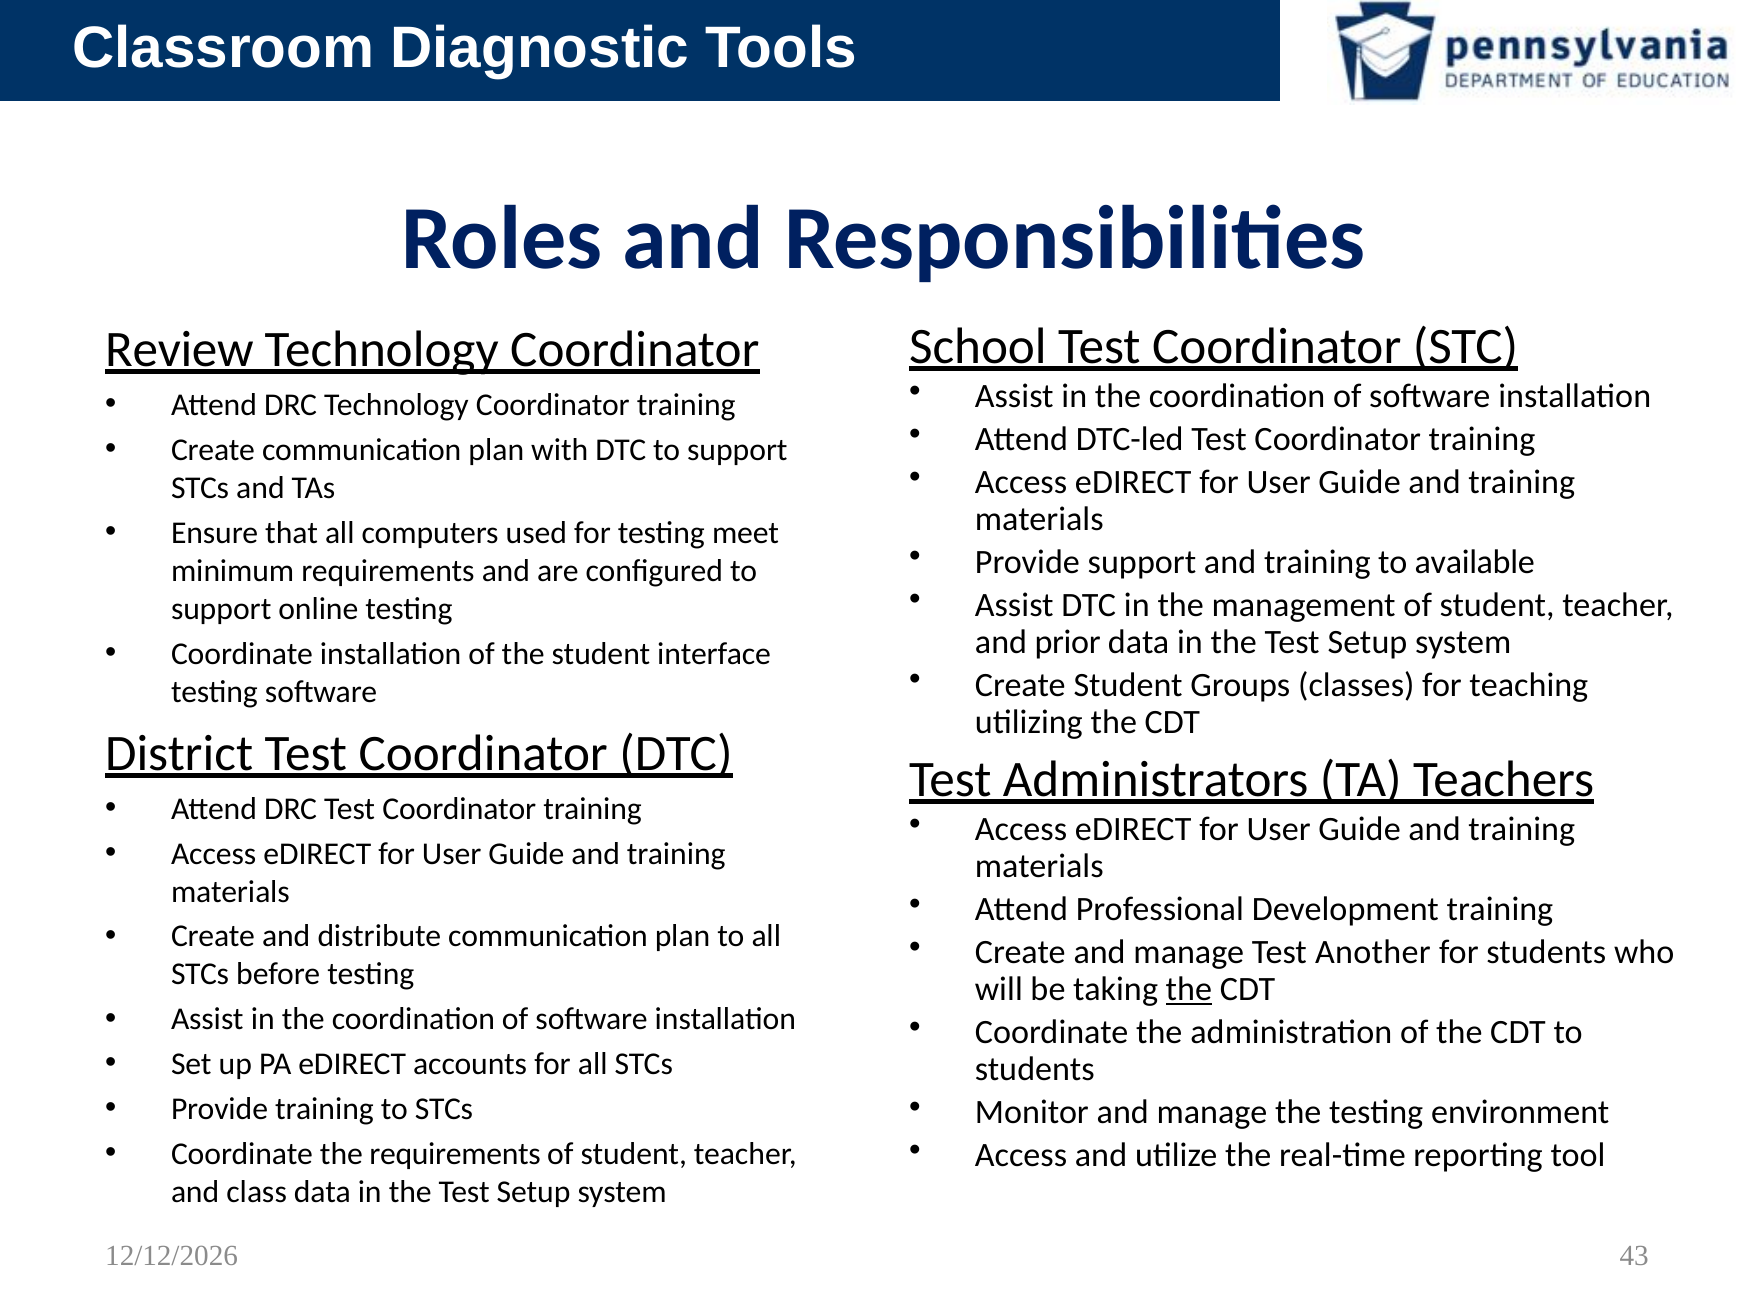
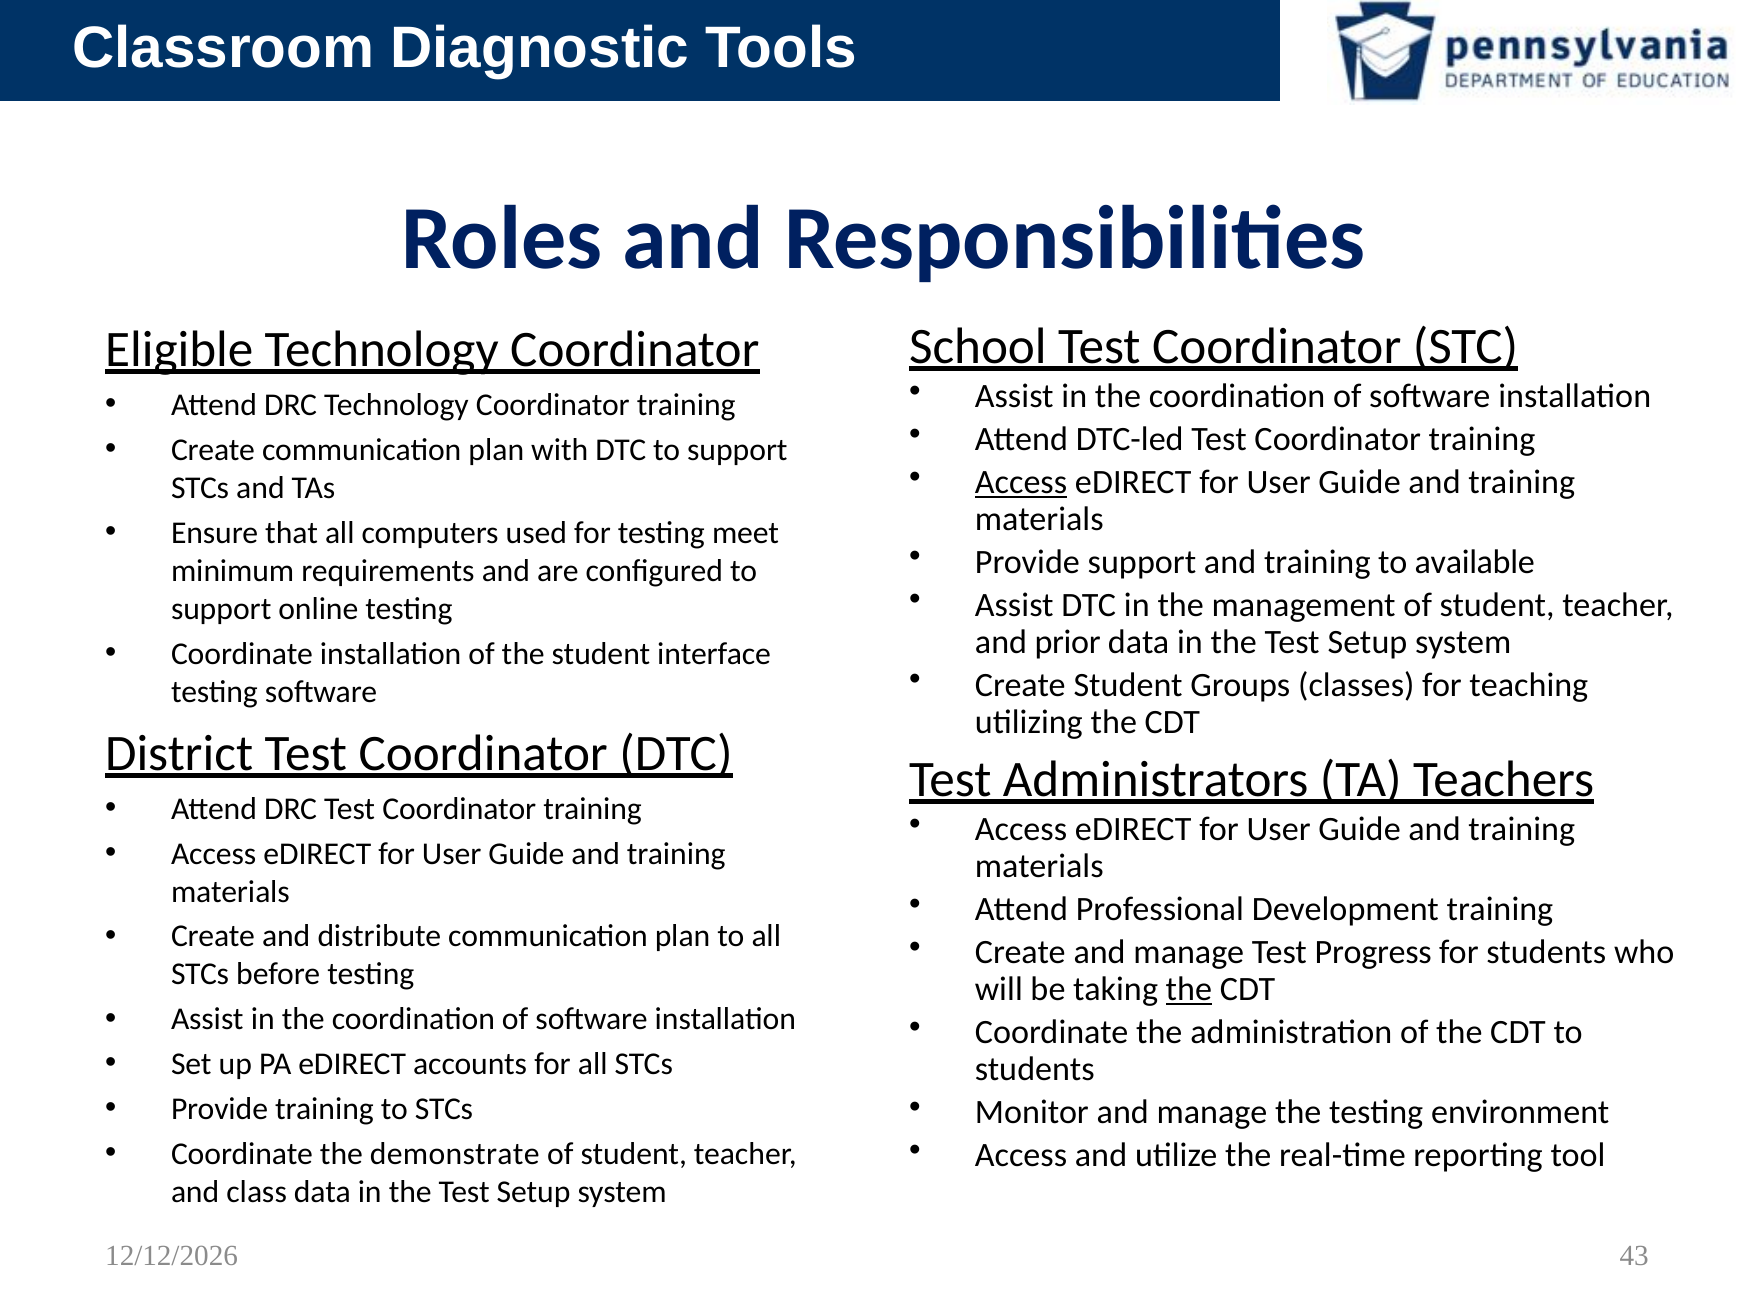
Review: Review -> Eligible (179, 350)
Access underline: none -> present (1021, 482)
Another: Another -> Progress (1373, 953)
the requirements: requirements -> demonstrate (455, 1154)
